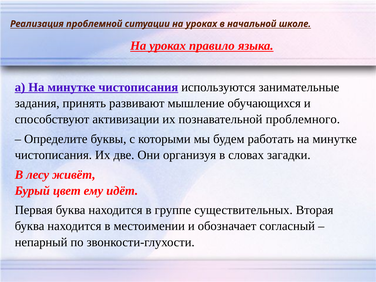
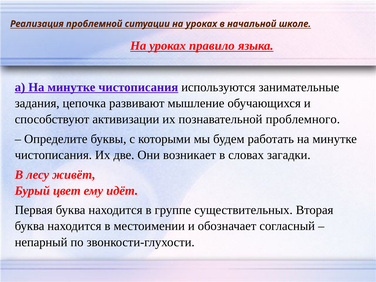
принять: принять -> цепочка (84, 103)
организуя: организуя -> возникает (190, 155)
